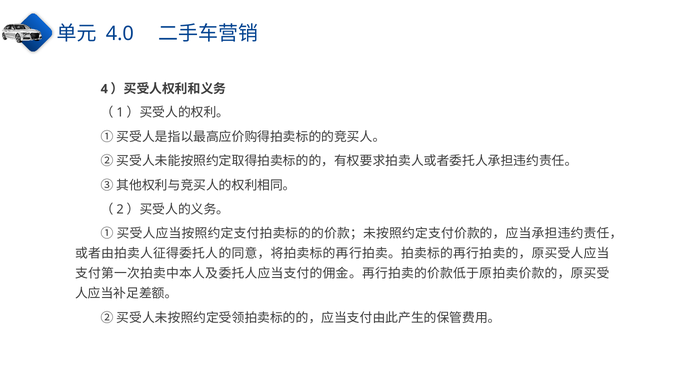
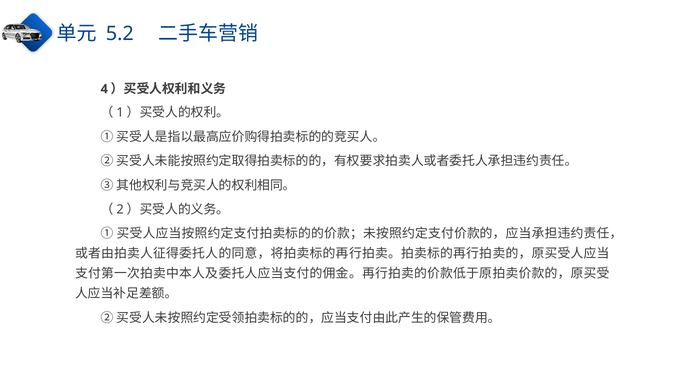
4.0: 4.0 -> 5.2 (120, 34)
